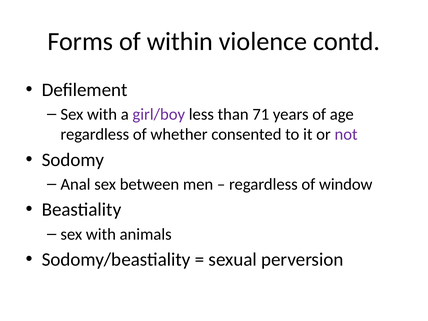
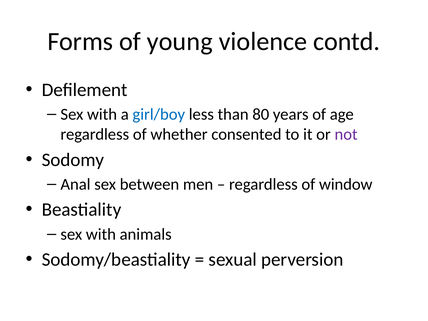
within: within -> young (180, 41)
girl/boy colour: purple -> blue (159, 114)
71: 71 -> 80 (261, 114)
